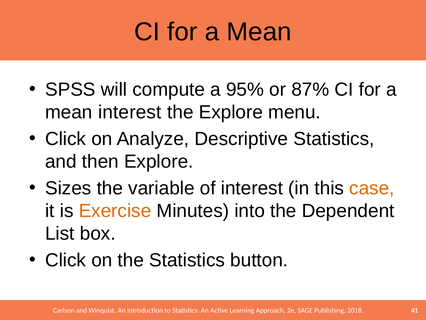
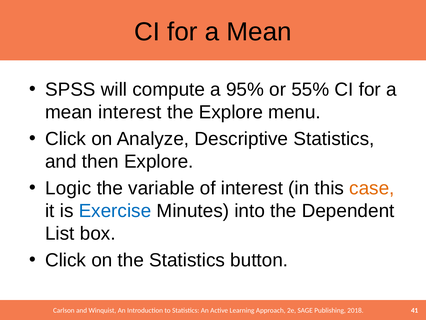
87%: 87% -> 55% (310, 89)
Sizes: Sizes -> Logic (68, 188)
Exercise colour: orange -> blue (115, 211)
